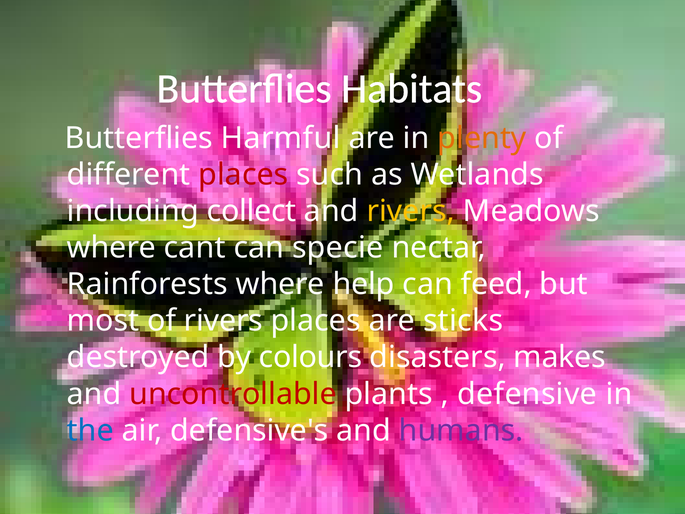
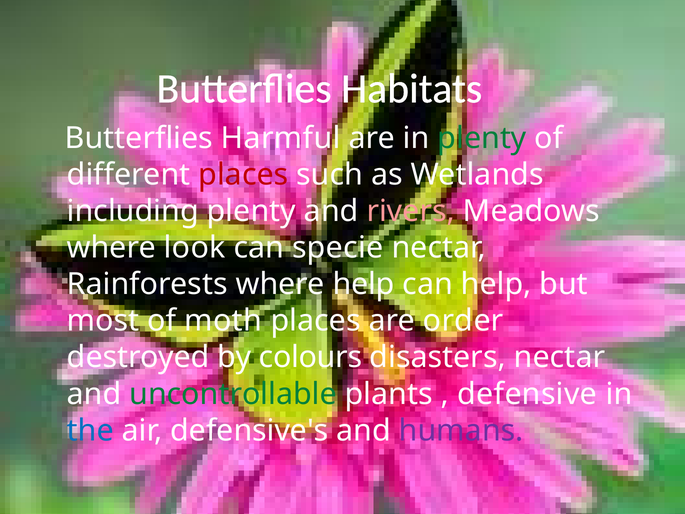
plenty colour: orange -> green (482, 138)
including collect: collect -> plenty (251, 211)
rivers colour: yellow -> pink (411, 211)
cant: cant -> look (195, 248)
can feed: feed -> help (496, 284)
of rivers: rivers -> moth (223, 321)
sticks: sticks -> order (463, 321)
disasters makes: makes -> nectar (559, 357)
uncontrollable colour: red -> green (233, 394)
